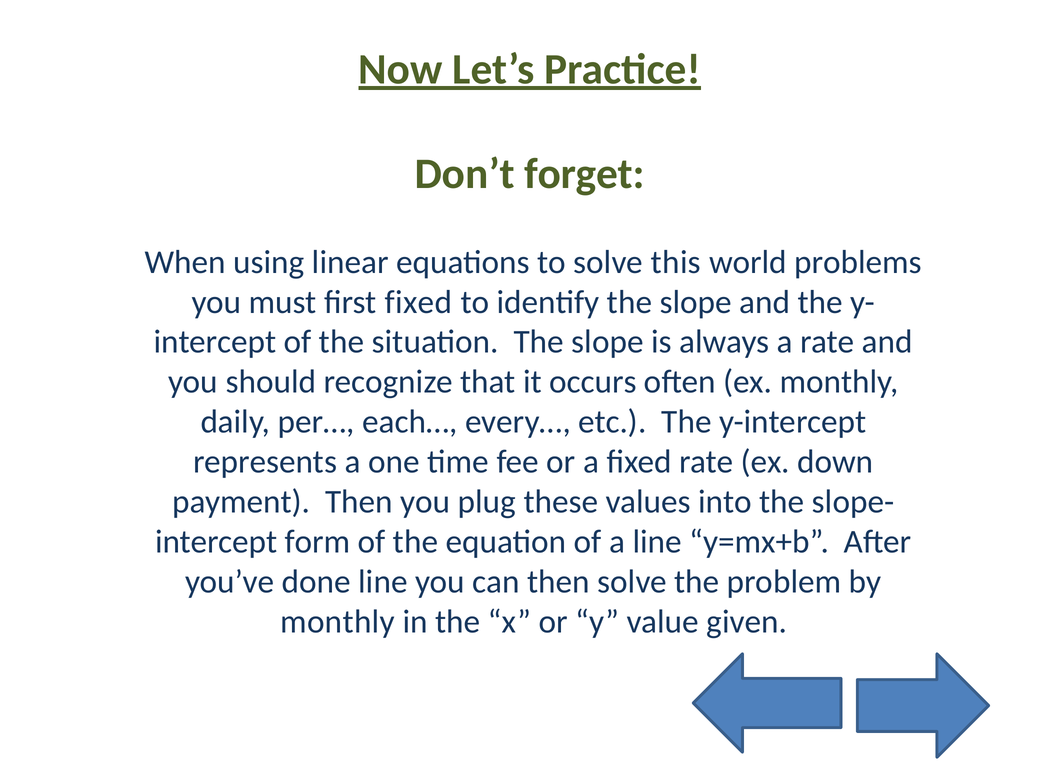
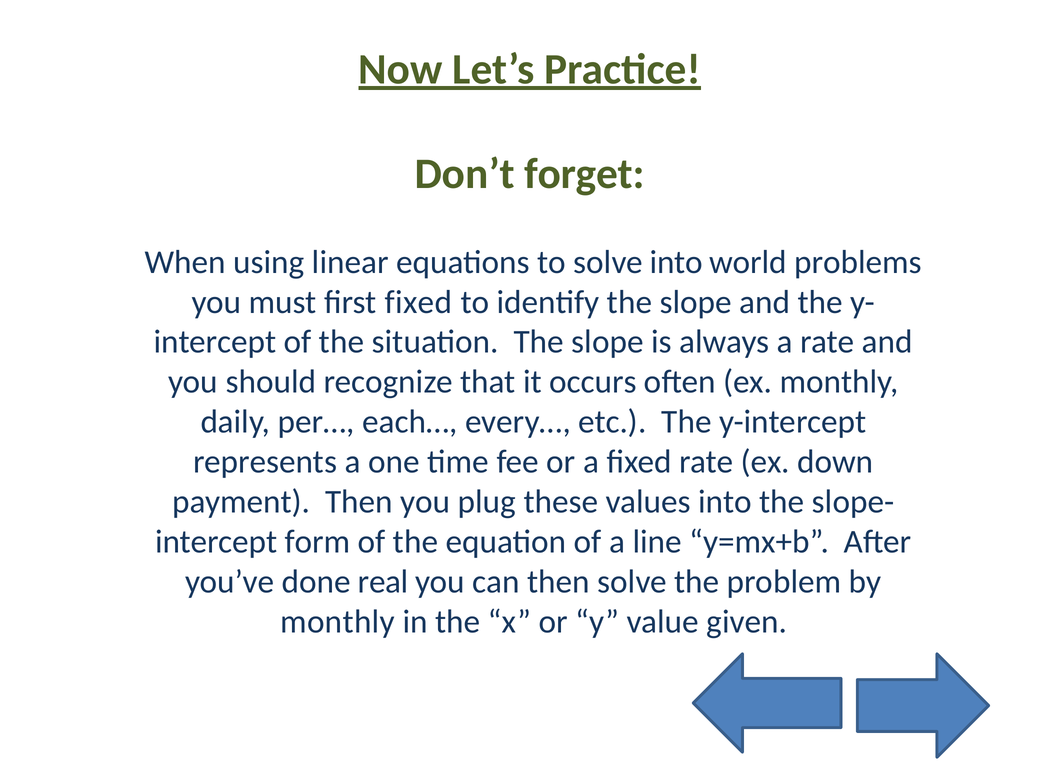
solve this: this -> into (676, 262)
done line: line -> real (383, 581)
